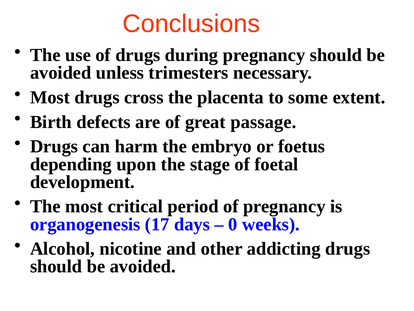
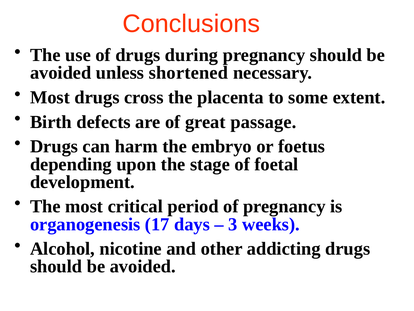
trimesters: trimesters -> shortened (188, 73)
0: 0 -> 3 (233, 224)
